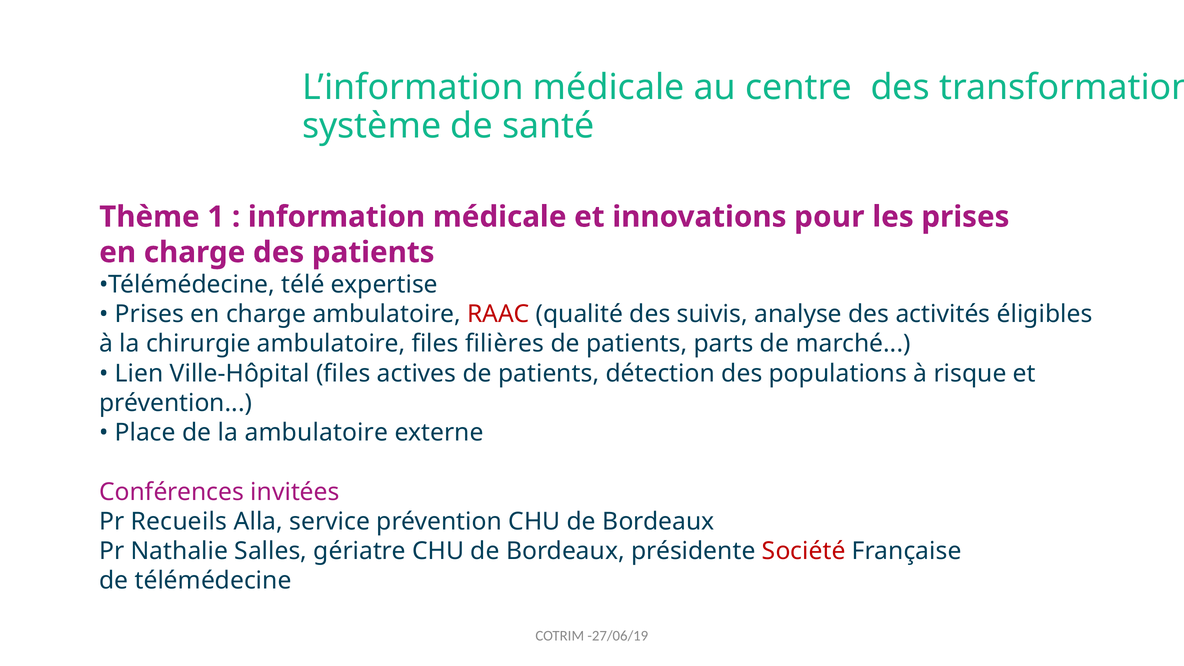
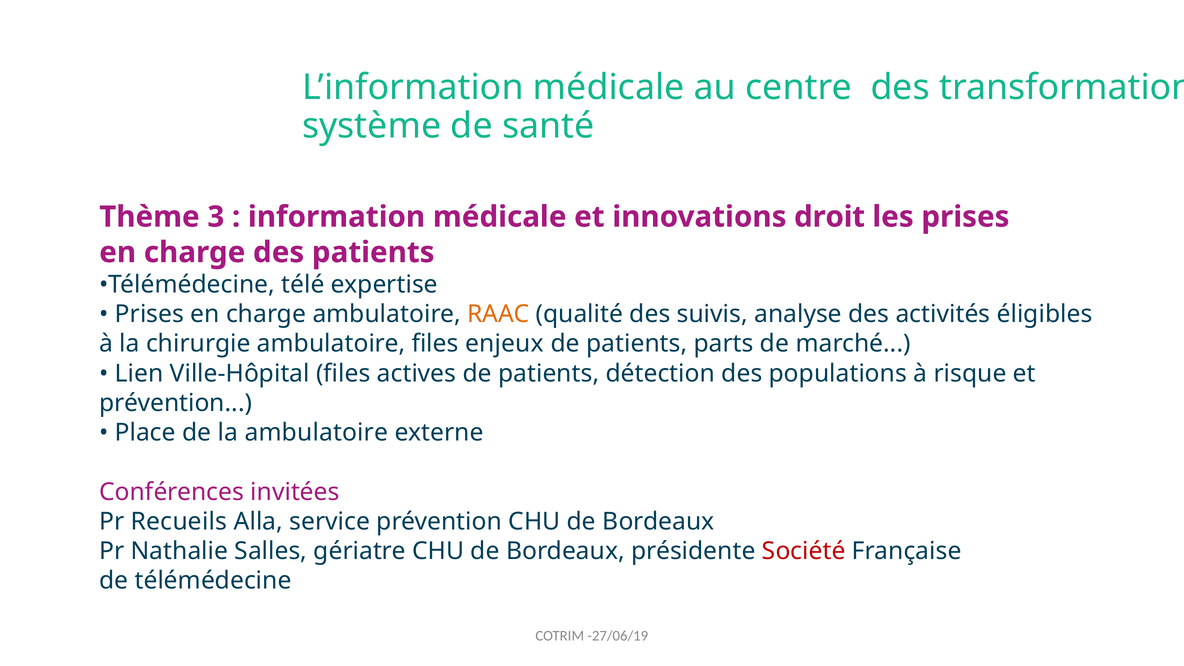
1: 1 -> 3 (216, 217)
pour: pour -> droit (830, 217)
RAAC colour: red -> orange (498, 314)
filières: filières -> enjeux (505, 344)
